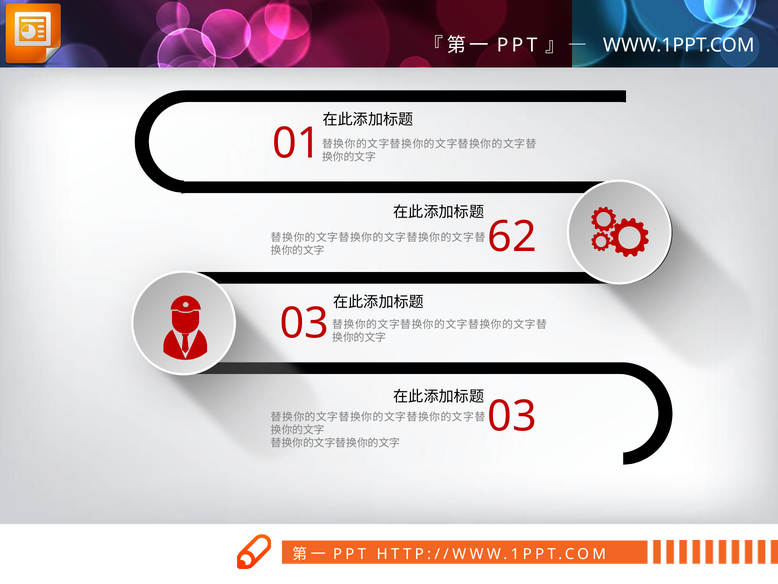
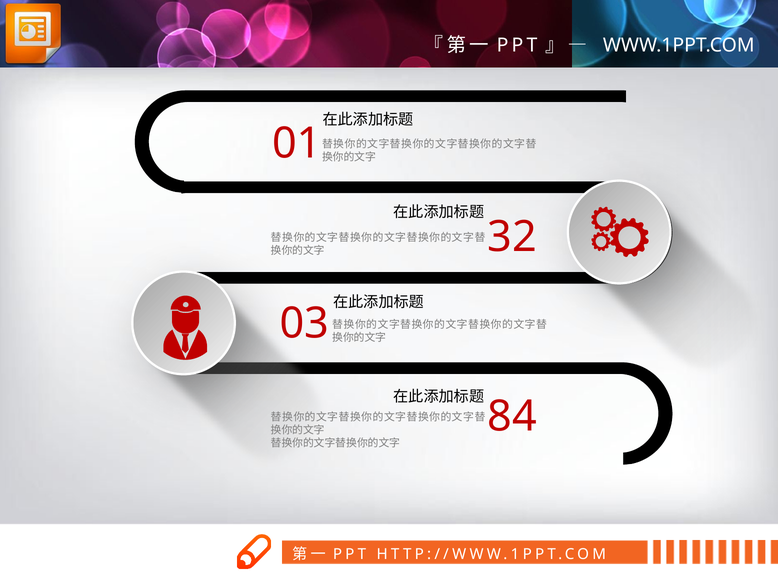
62: 62 -> 32 (512, 237)
03: 03 -> 84 (512, 416)
